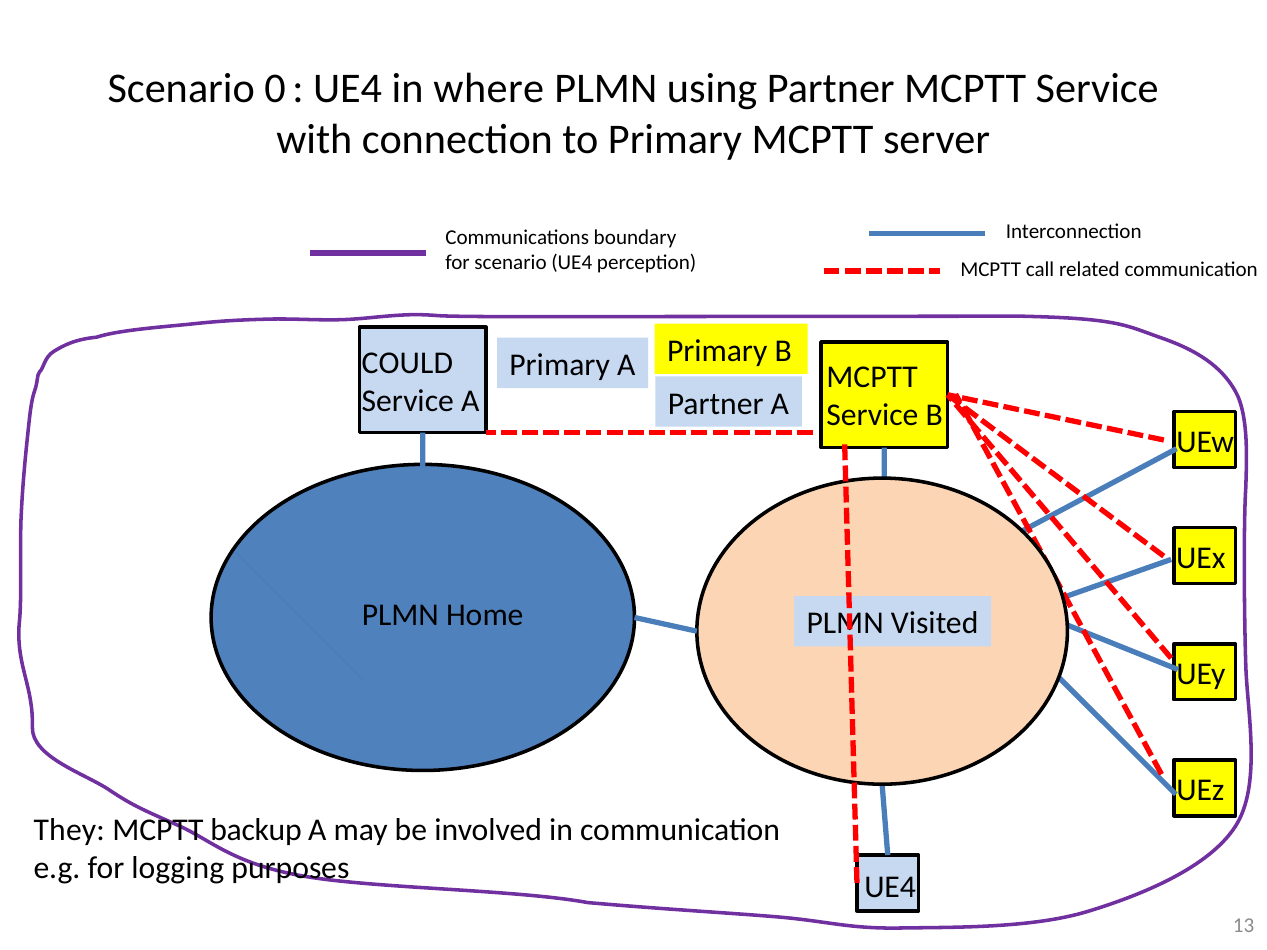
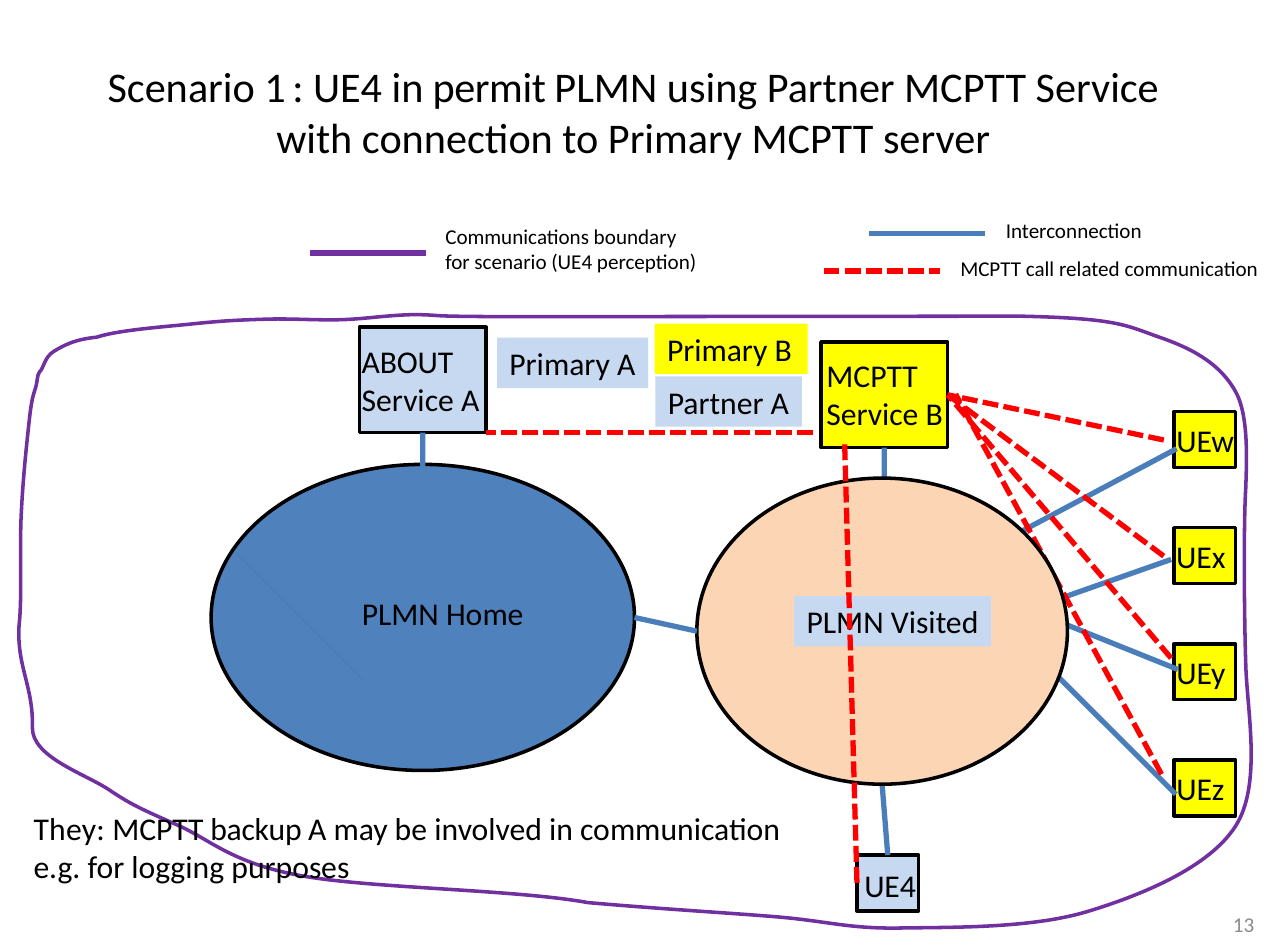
0: 0 -> 1 (275, 88)
where: where -> permit (489, 88)
COULD: COULD -> ABOUT (407, 363)
